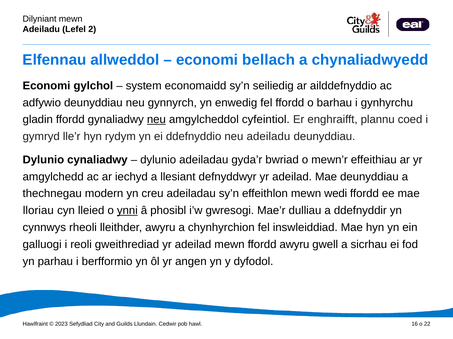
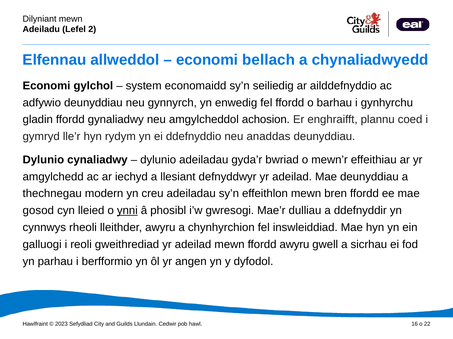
neu underline: present -> none (156, 120)
cyfeintiol: cyfeintiol -> achosion (266, 120)
neu adeiladu: adeiladu -> anaddas (268, 137)
wedi: wedi -> bren (336, 194)
lloriau: lloriau -> gosod (38, 211)
